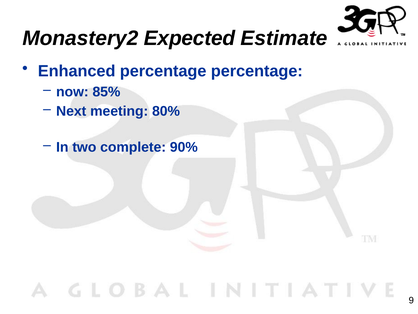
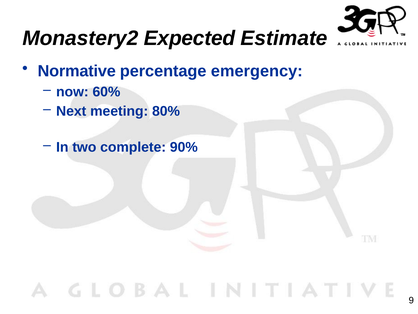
Enhanced: Enhanced -> Normative (77, 71)
percentage percentage: percentage -> emergency (257, 71)
85%: 85% -> 60% (106, 92)
